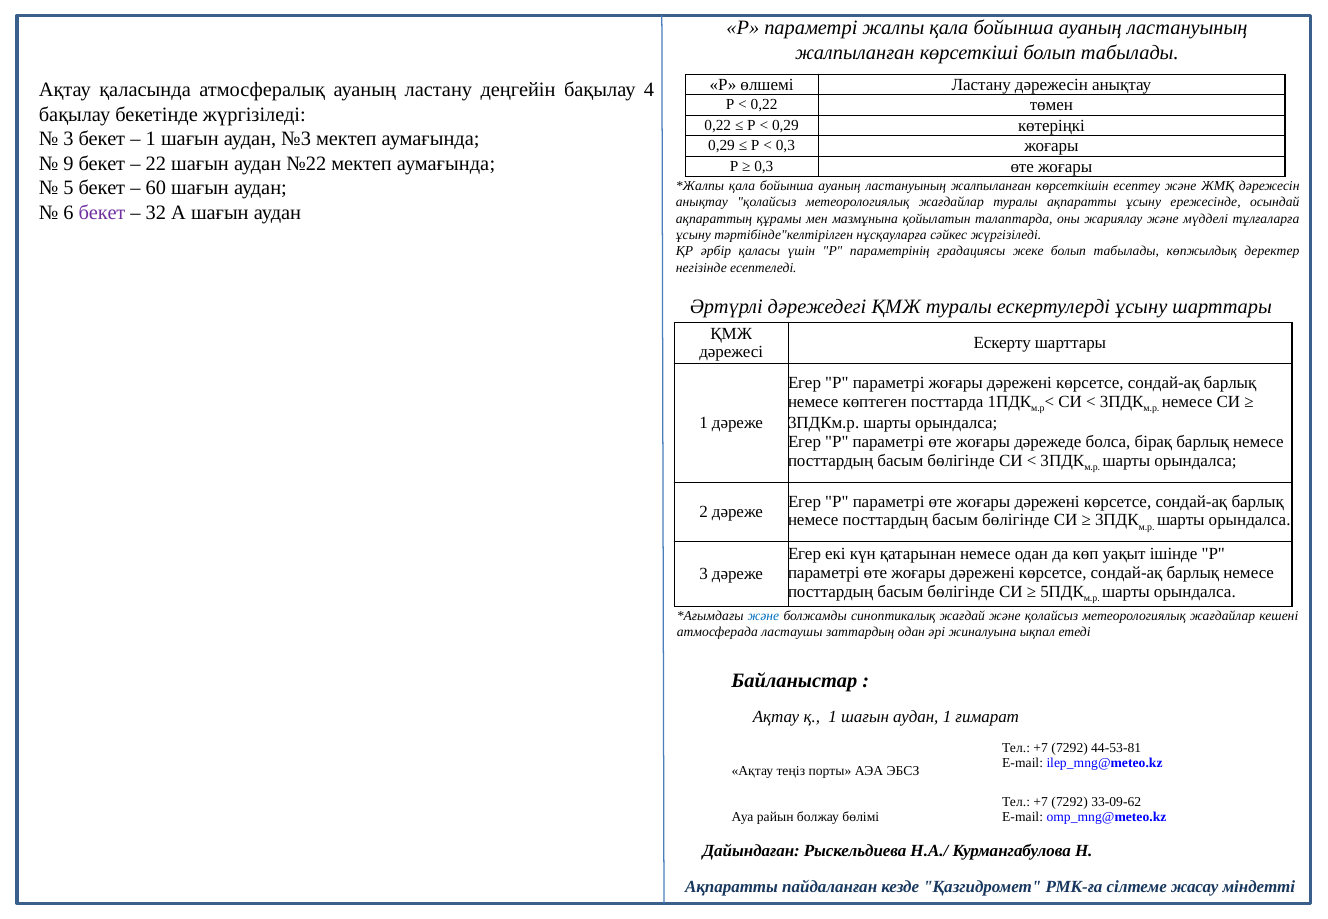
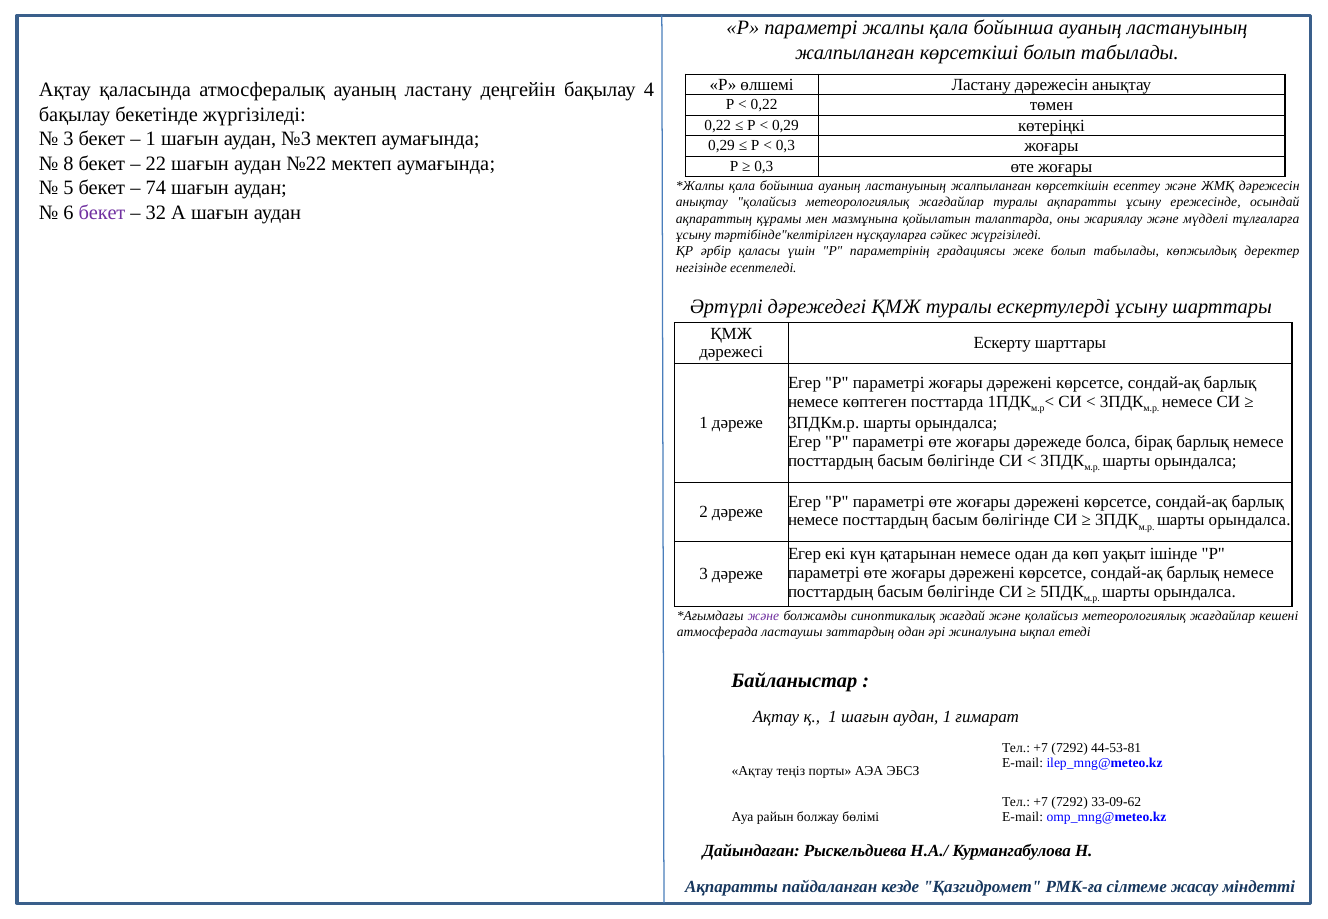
9: 9 -> 8 (69, 163)
60: 60 -> 74 (156, 188)
және colour: blue -> purple (763, 616)
